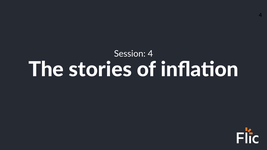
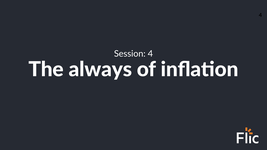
stories: stories -> always (100, 70)
